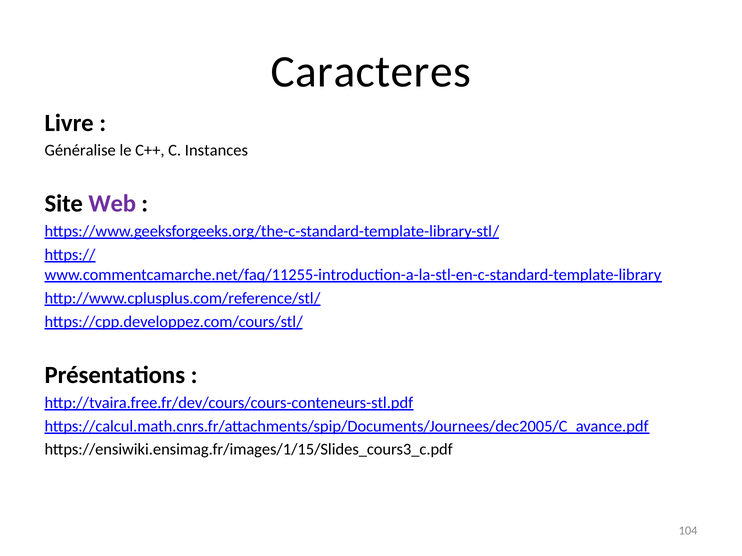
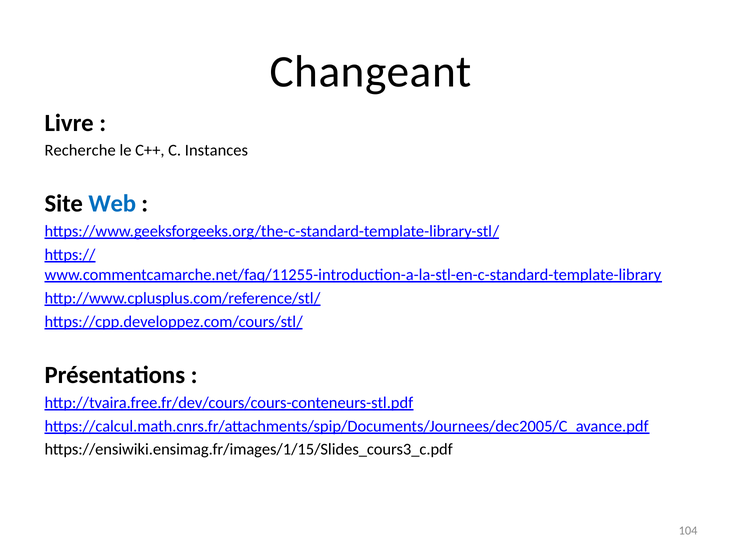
Caracteres: Caracteres -> Changeant (371, 72)
Généralise: Généralise -> Recherche (80, 151)
Web colour: purple -> blue (112, 204)
